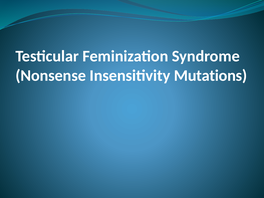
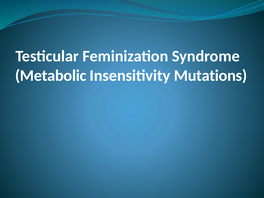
Nonsense: Nonsense -> Metabolic (51, 75)
